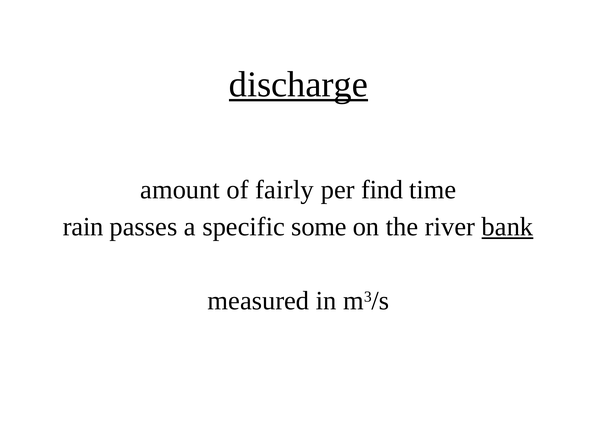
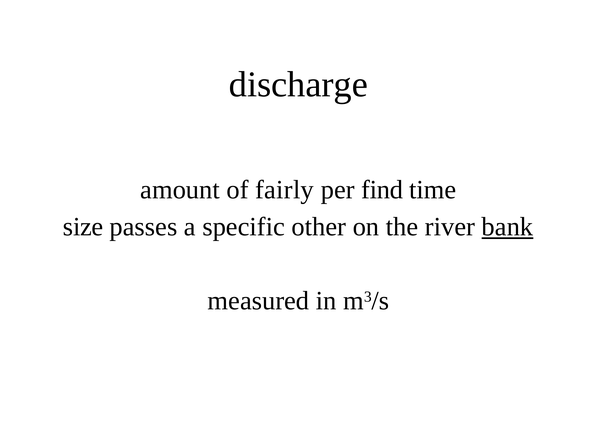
discharge underline: present -> none (298, 85)
rain: rain -> size (83, 227)
some: some -> other (319, 227)
